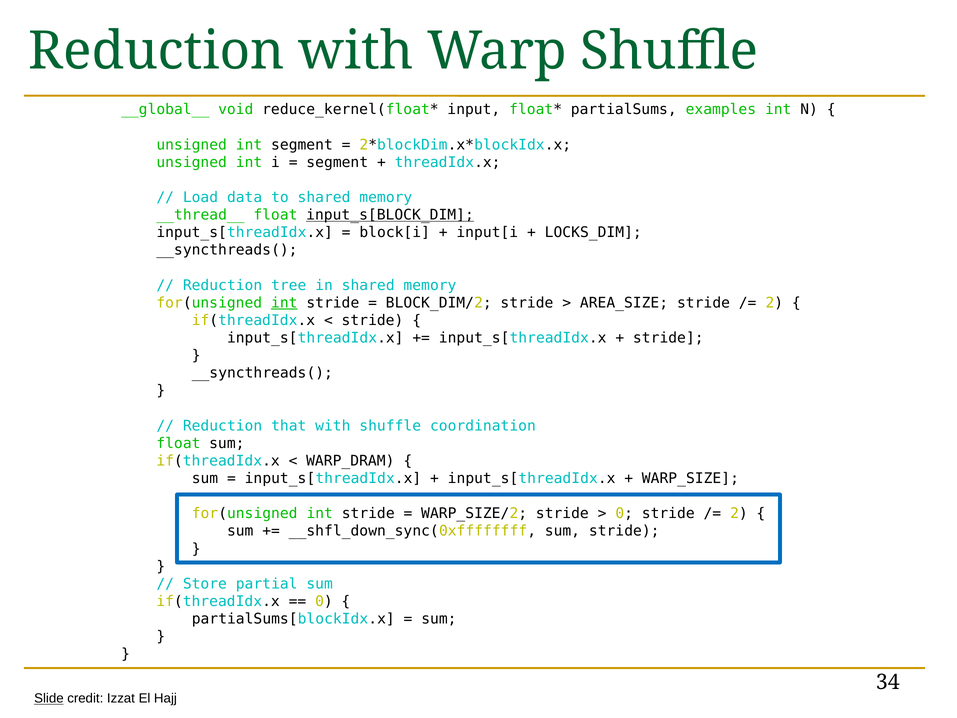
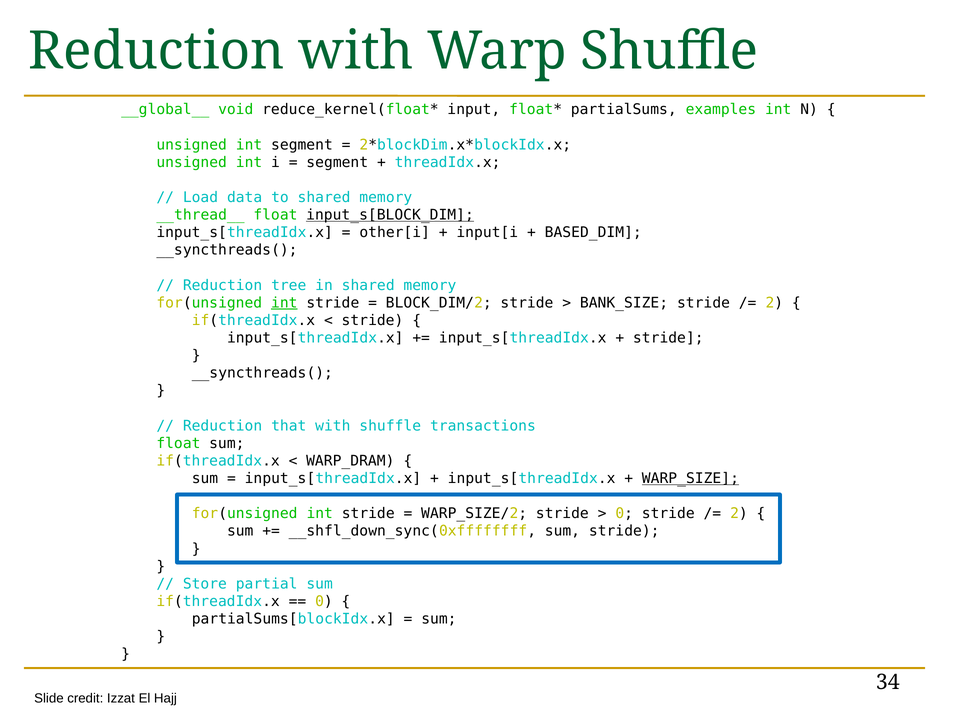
block[i: block[i -> other[i (395, 232)
LOCKS_DIM: LOCKS_DIM -> BASED_DIM (593, 232)
AREA_SIZE: AREA_SIZE -> BANK_SIZE (624, 303)
coordination: coordination -> transactions (483, 426)
WARP_SIZE underline: none -> present (690, 478)
Slide underline: present -> none (49, 698)
